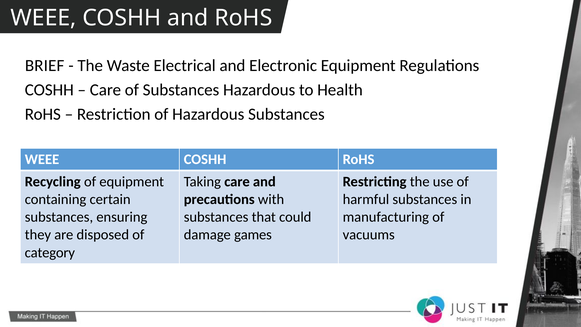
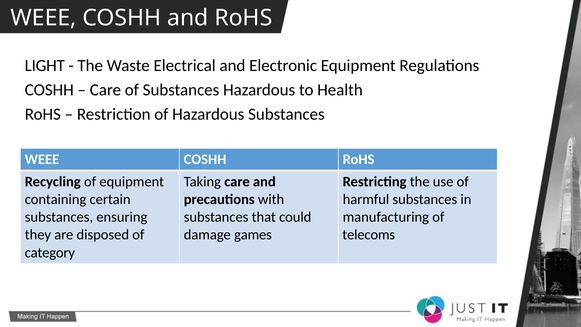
BRIEF: BRIEF -> LIGHT (45, 65)
vacuums: vacuums -> telecoms (369, 235)
